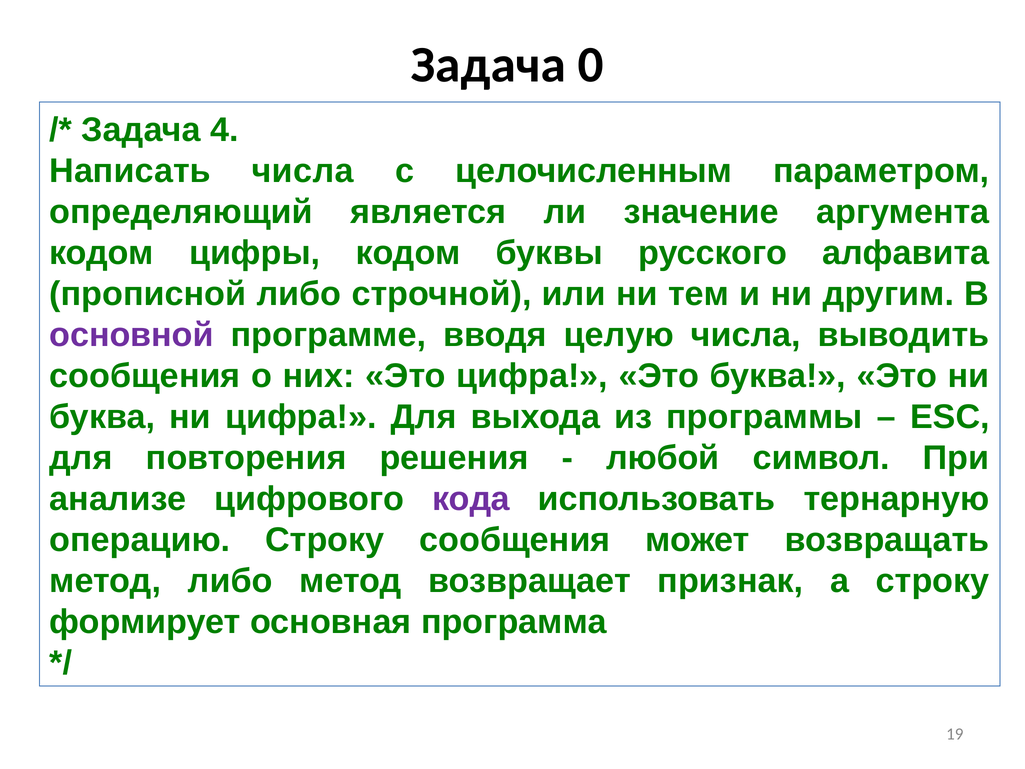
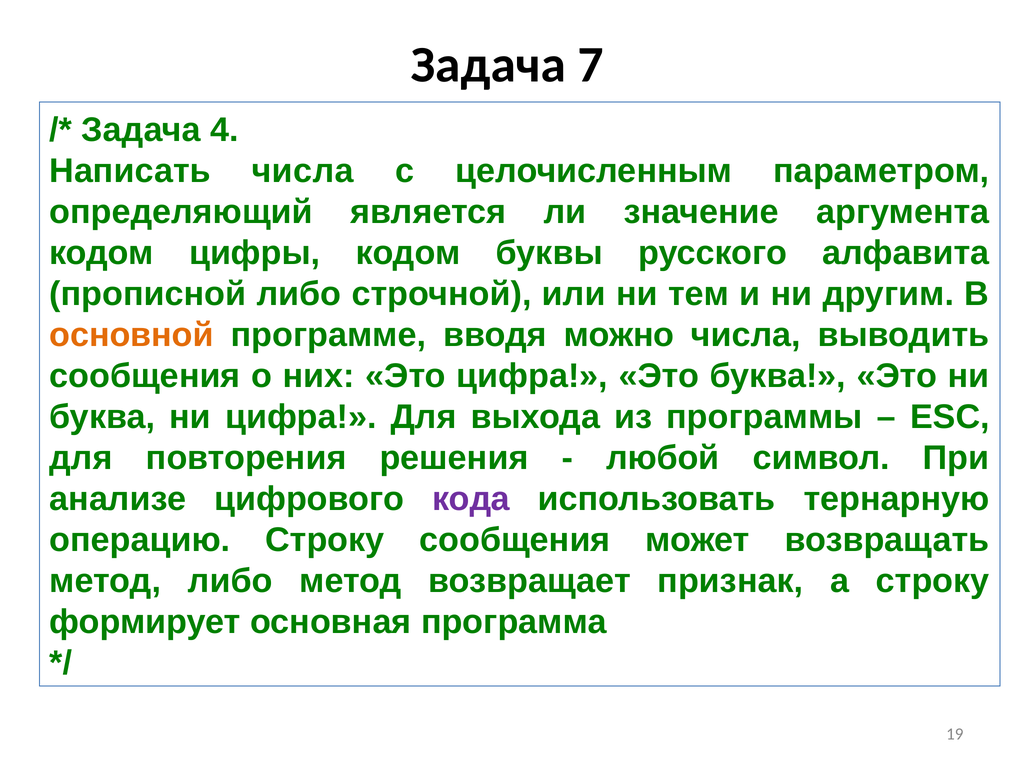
0: 0 -> 7 (591, 65)
основной colour: purple -> orange (132, 335)
целую: целую -> можно (619, 335)
